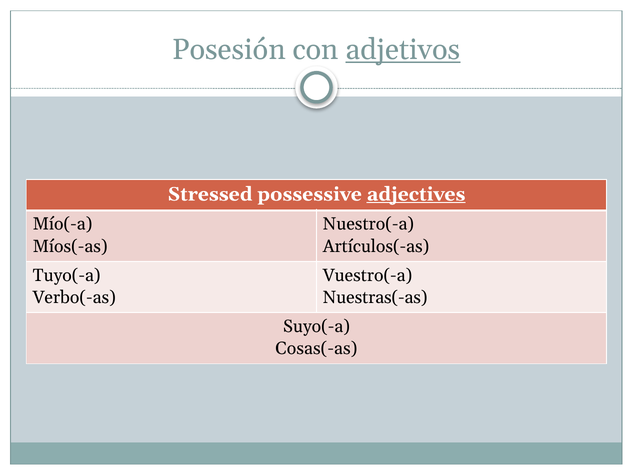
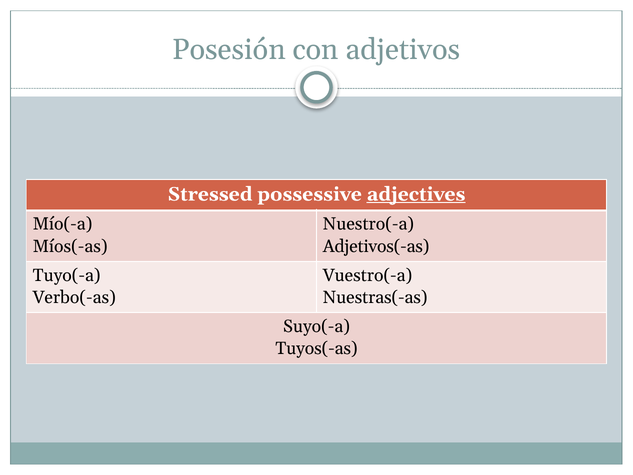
adjetivos underline: present -> none (403, 50)
Artículos(-as: Artículos(-as -> Adjetivos(-as (376, 246)
Cosas(-as: Cosas(-as -> Tuyos(-as (316, 348)
